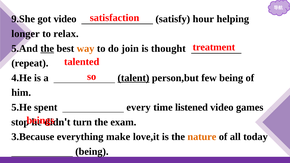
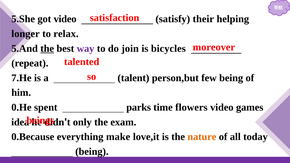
9.She: 9.She -> 5.She (23, 19)
hour: hour -> their (203, 19)
treatment: treatment -> moreover (214, 47)
way colour: orange -> purple (86, 48)
thought: thought -> bicycles (168, 48)
4.He: 4.He -> 7.He (21, 78)
talent underline: present -> none (133, 78)
5.He: 5.He -> 0.He (21, 107)
every: every -> parks (139, 107)
listened: listened -> flowers (191, 107)
stop: stop -> idea (20, 122)
turn: turn -> only (82, 122)
3.Because: 3.Because -> 0.Because (33, 137)
